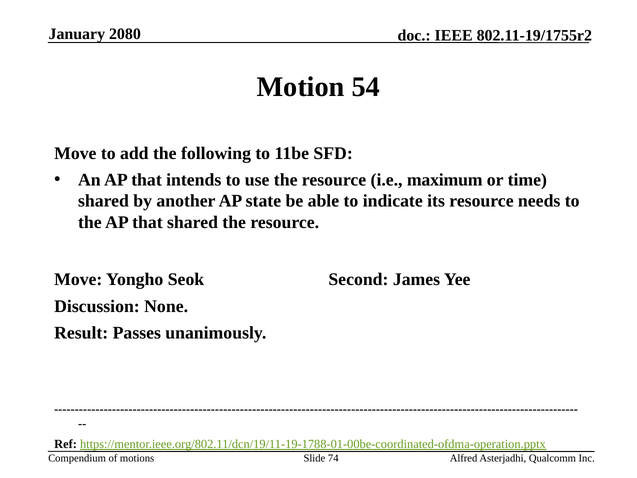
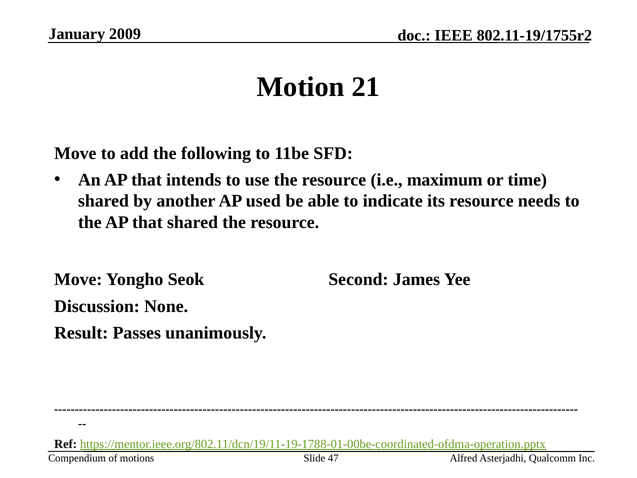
2080: 2080 -> 2009 (125, 34)
54: 54 -> 21 (366, 87)
state: state -> used (263, 201)
74: 74 -> 47 (333, 458)
